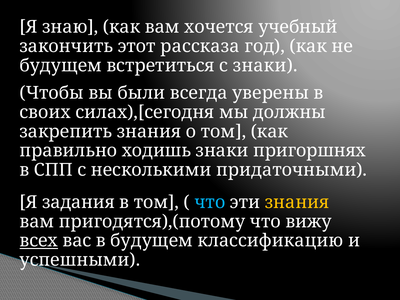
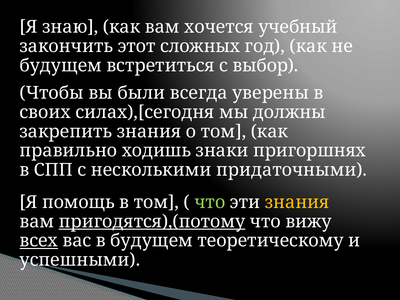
рассказа: рассказа -> сложных (200, 46)
с знаки: знаки -> выбор (265, 66)
задания: задания -> помощь (78, 202)
что colour: light blue -> light green (210, 202)
пригодятся),(потому underline: none -> present (152, 222)
классификацию: классификацию -> теоретическому (271, 241)
